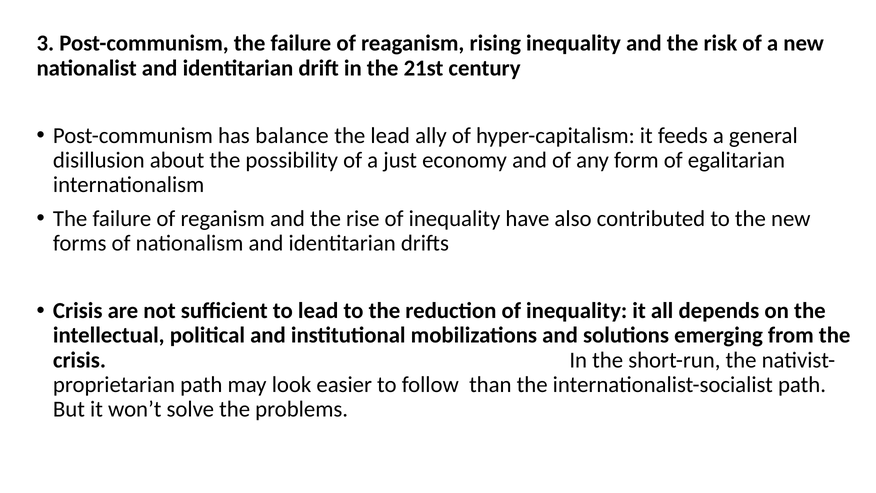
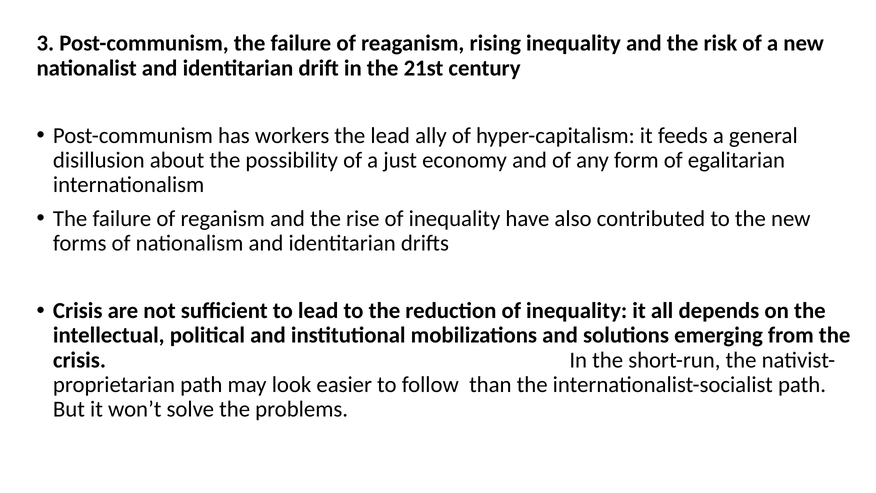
balance: balance -> workers (292, 135)
